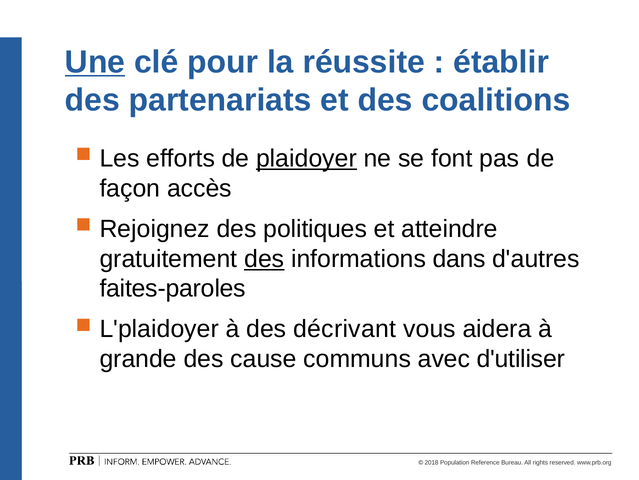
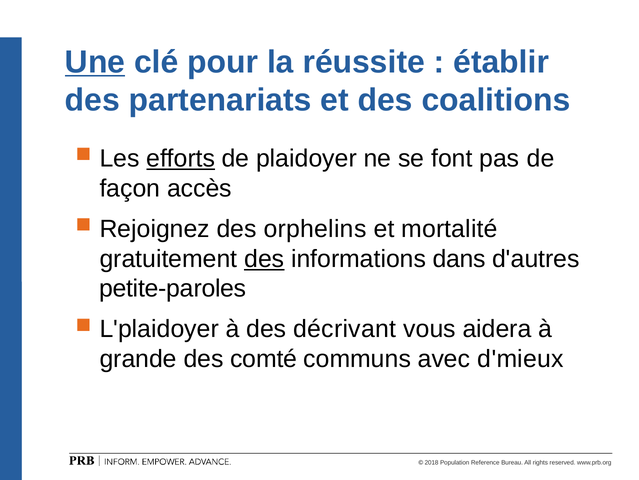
efforts underline: none -> present (181, 158)
plaidoyer underline: present -> none (307, 158)
politiques: politiques -> orphelins (315, 229)
atteindre: atteindre -> mortalité (449, 229)
faites-paroles: faites-paroles -> petite-paroles (173, 288)
cause: cause -> comté (264, 359)
d'utiliser: d'utiliser -> d'mieux (521, 359)
